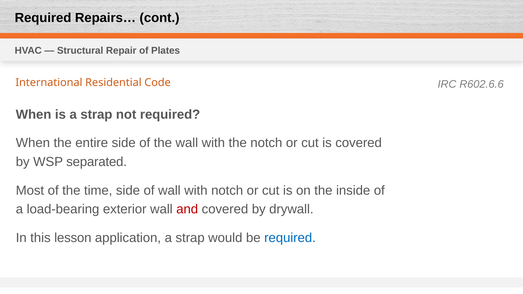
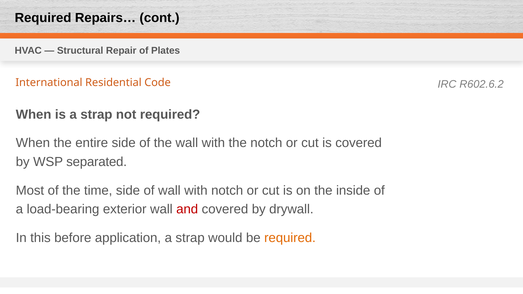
R602.6.6: R602.6.6 -> R602.6.2 (482, 84)
lesson: lesson -> before (73, 238)
required colour: blue -> orange (290, 238)
